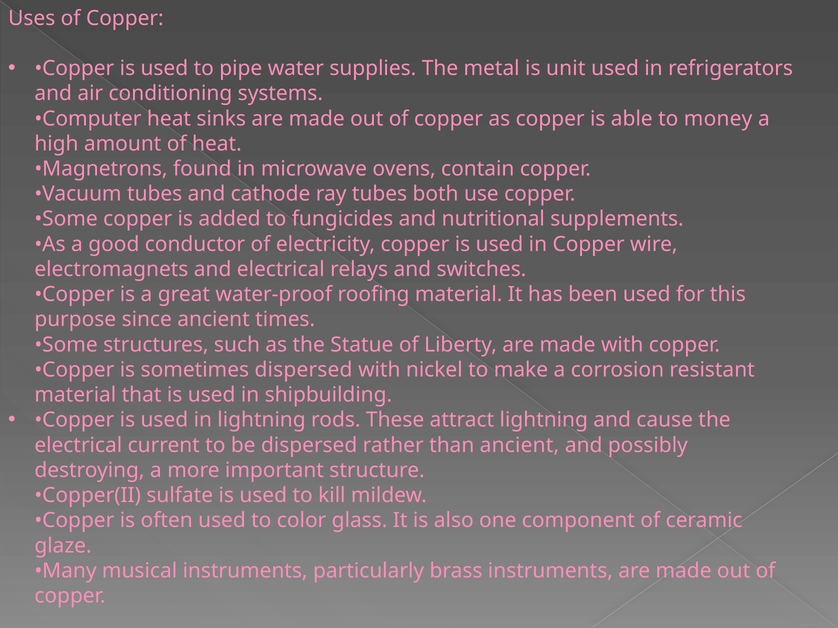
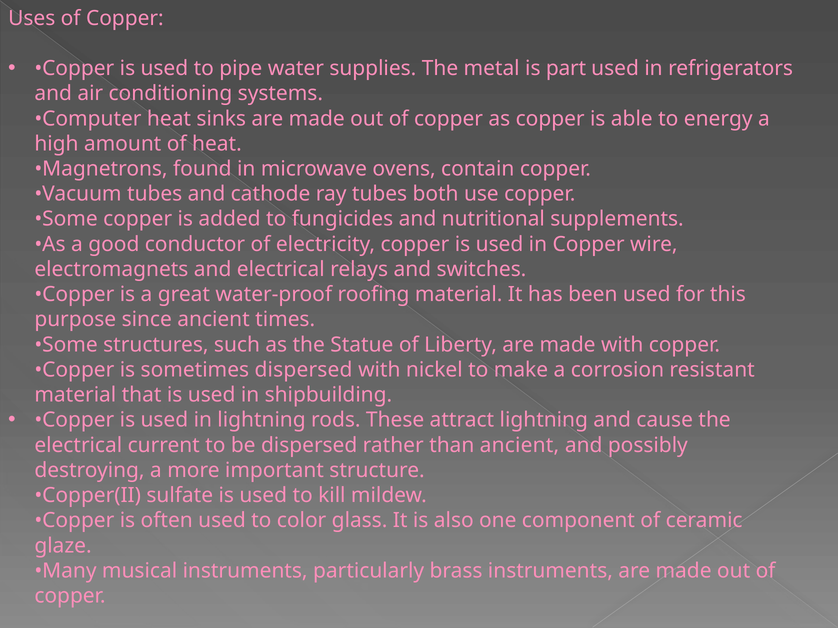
unit: unit -> part (566, 68)
money: money -> energy (718, 119)
